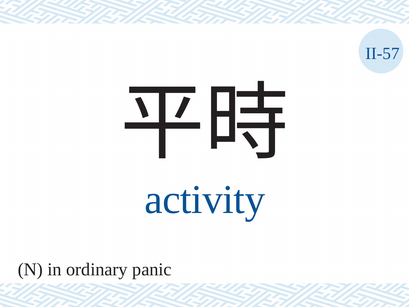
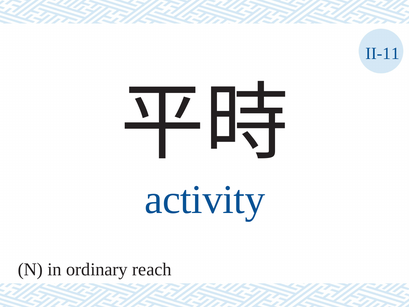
II-57: II-57 -> II-11 (383, 54)
panic: panic -> reach (152, 269)
